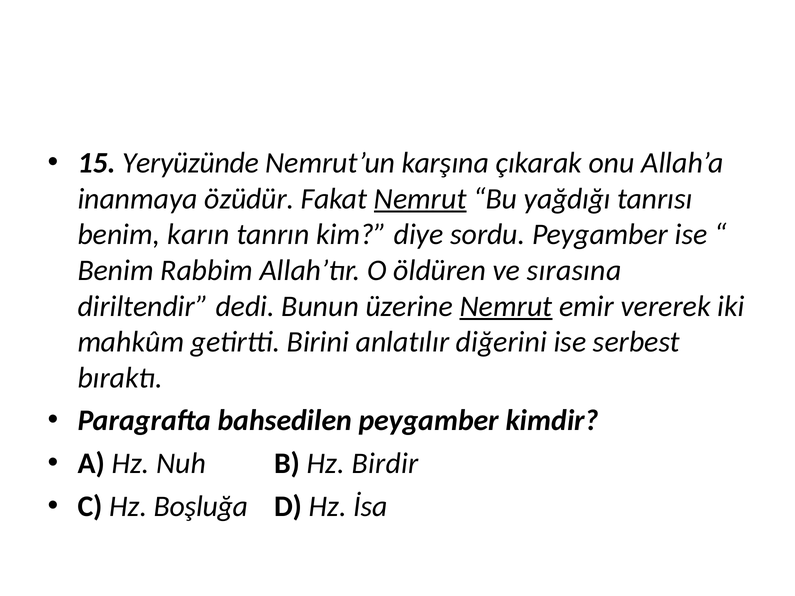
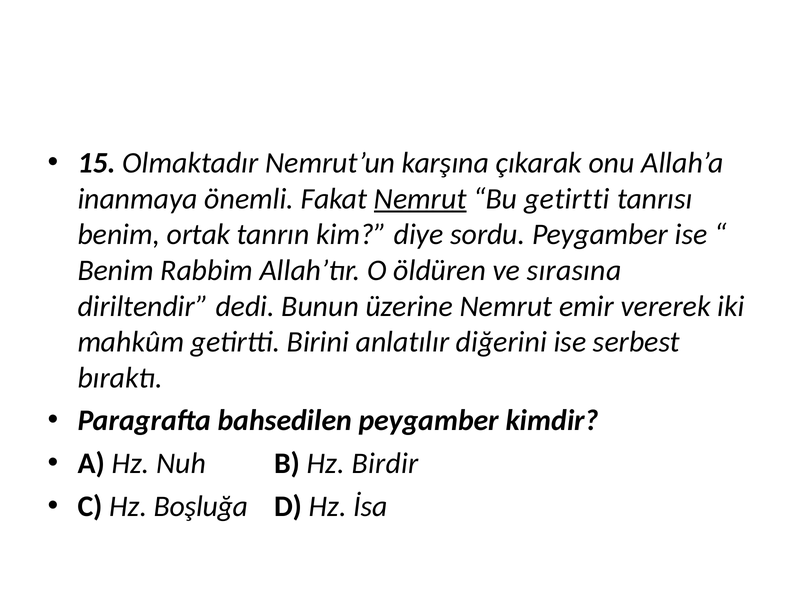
Yeryüzünde: Yeryüzünde -> Olmaktadır (190, 163)
özüdür: özüdür -> önemli (249, 199)
Bu yağdığı: yağdığı -> getirtti (567, 199)
karın: karın -> ortak (199, 235)
Nemrut underline: present -> none (506, 306)
